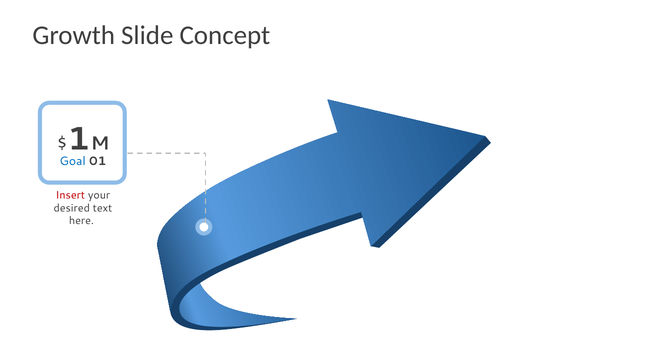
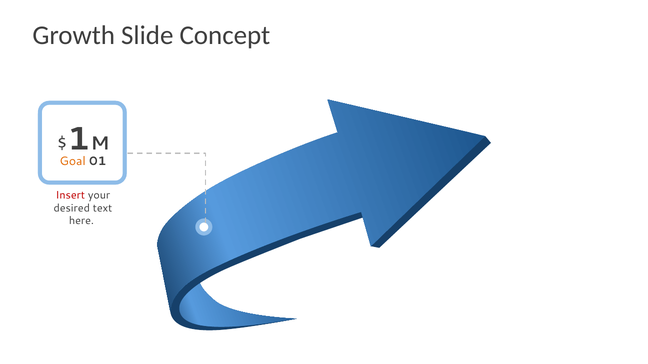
Goal colour: blue -> orange (73, 162)
